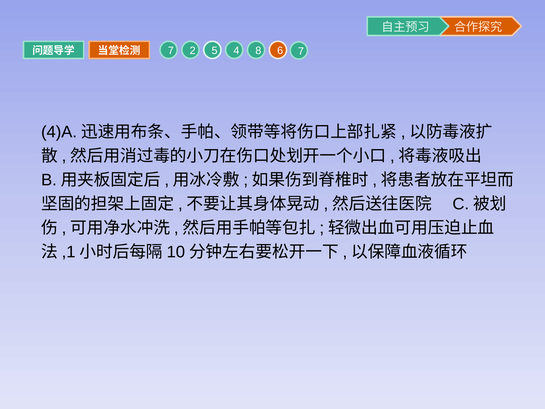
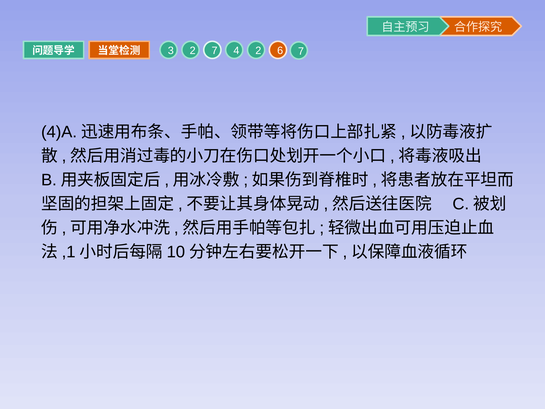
7: 7 -> 3 (171, 51)
2 5: 5 -> 7 (215, 51)
4 8: 8 -> 2 (258, 51)
